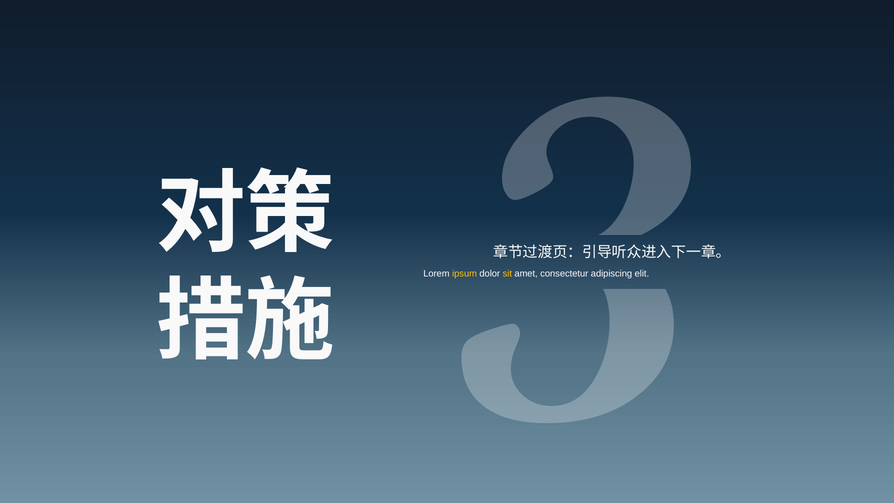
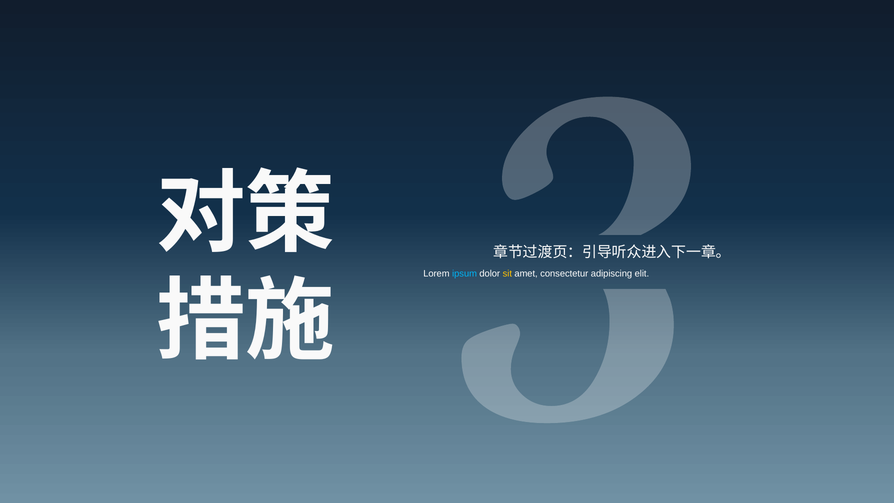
ipsum colour: yellow -> light blue (465, 274)
